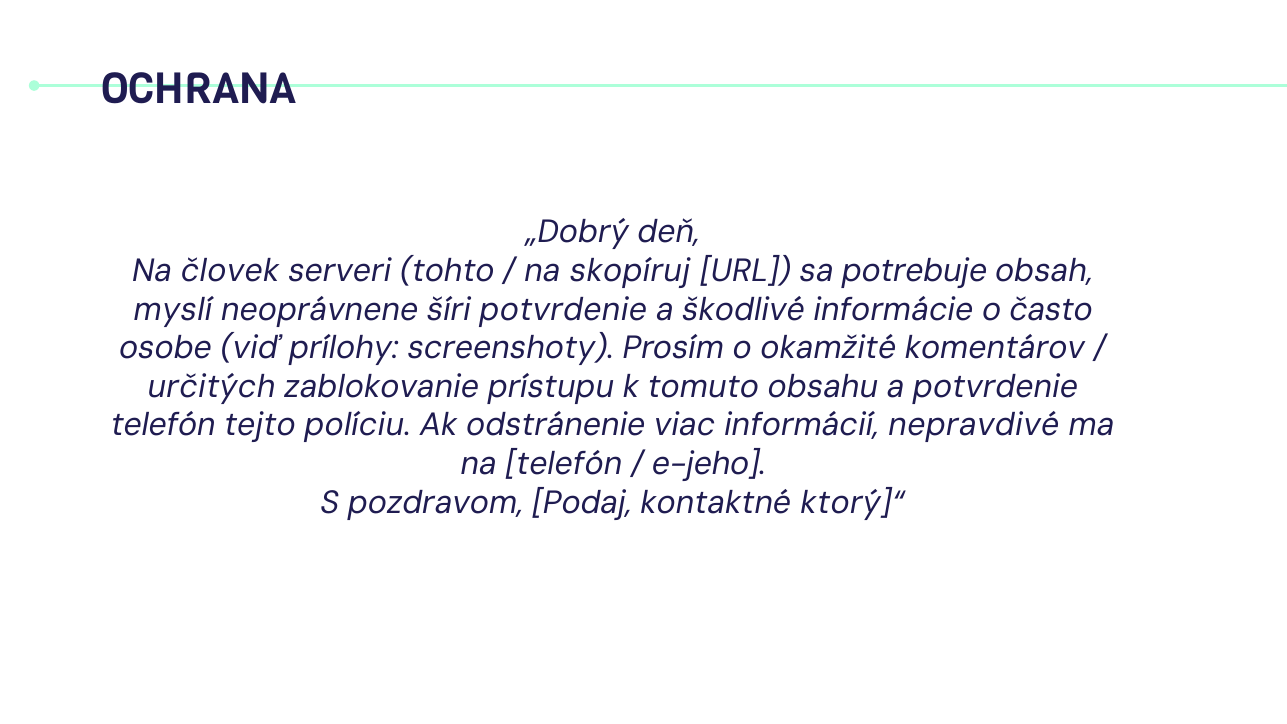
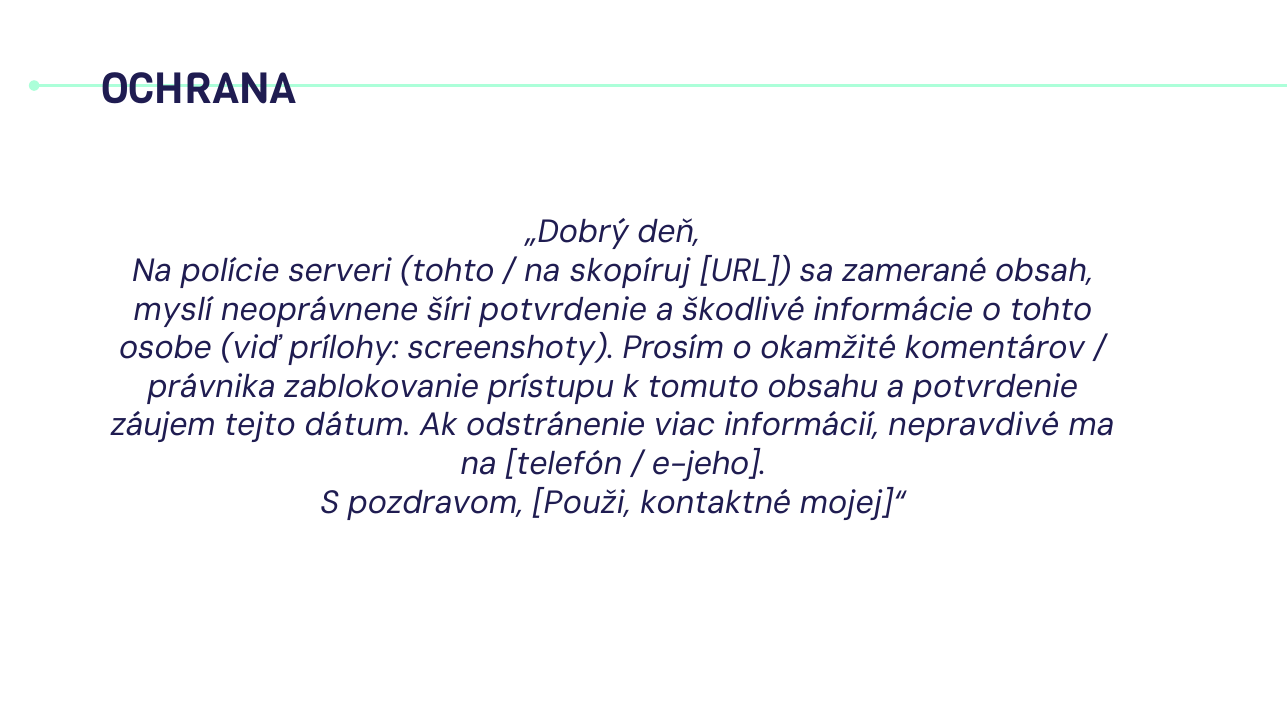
človek: človek -> polície (230, 271)
potrebuje: potrebuje -> zamerané (915, 271)
o často: často -> tohto (1051, 309)
určitých: určitých -> právnika (212, 387)
telefón: telefón -> záujem (163, 425)
políciu: políciu -> dátum (358, 425)
Podaj: Podaj -> Použi (582, 502)
ktorý]“: ktorý]“ -> mojej]“ (853, 502)
